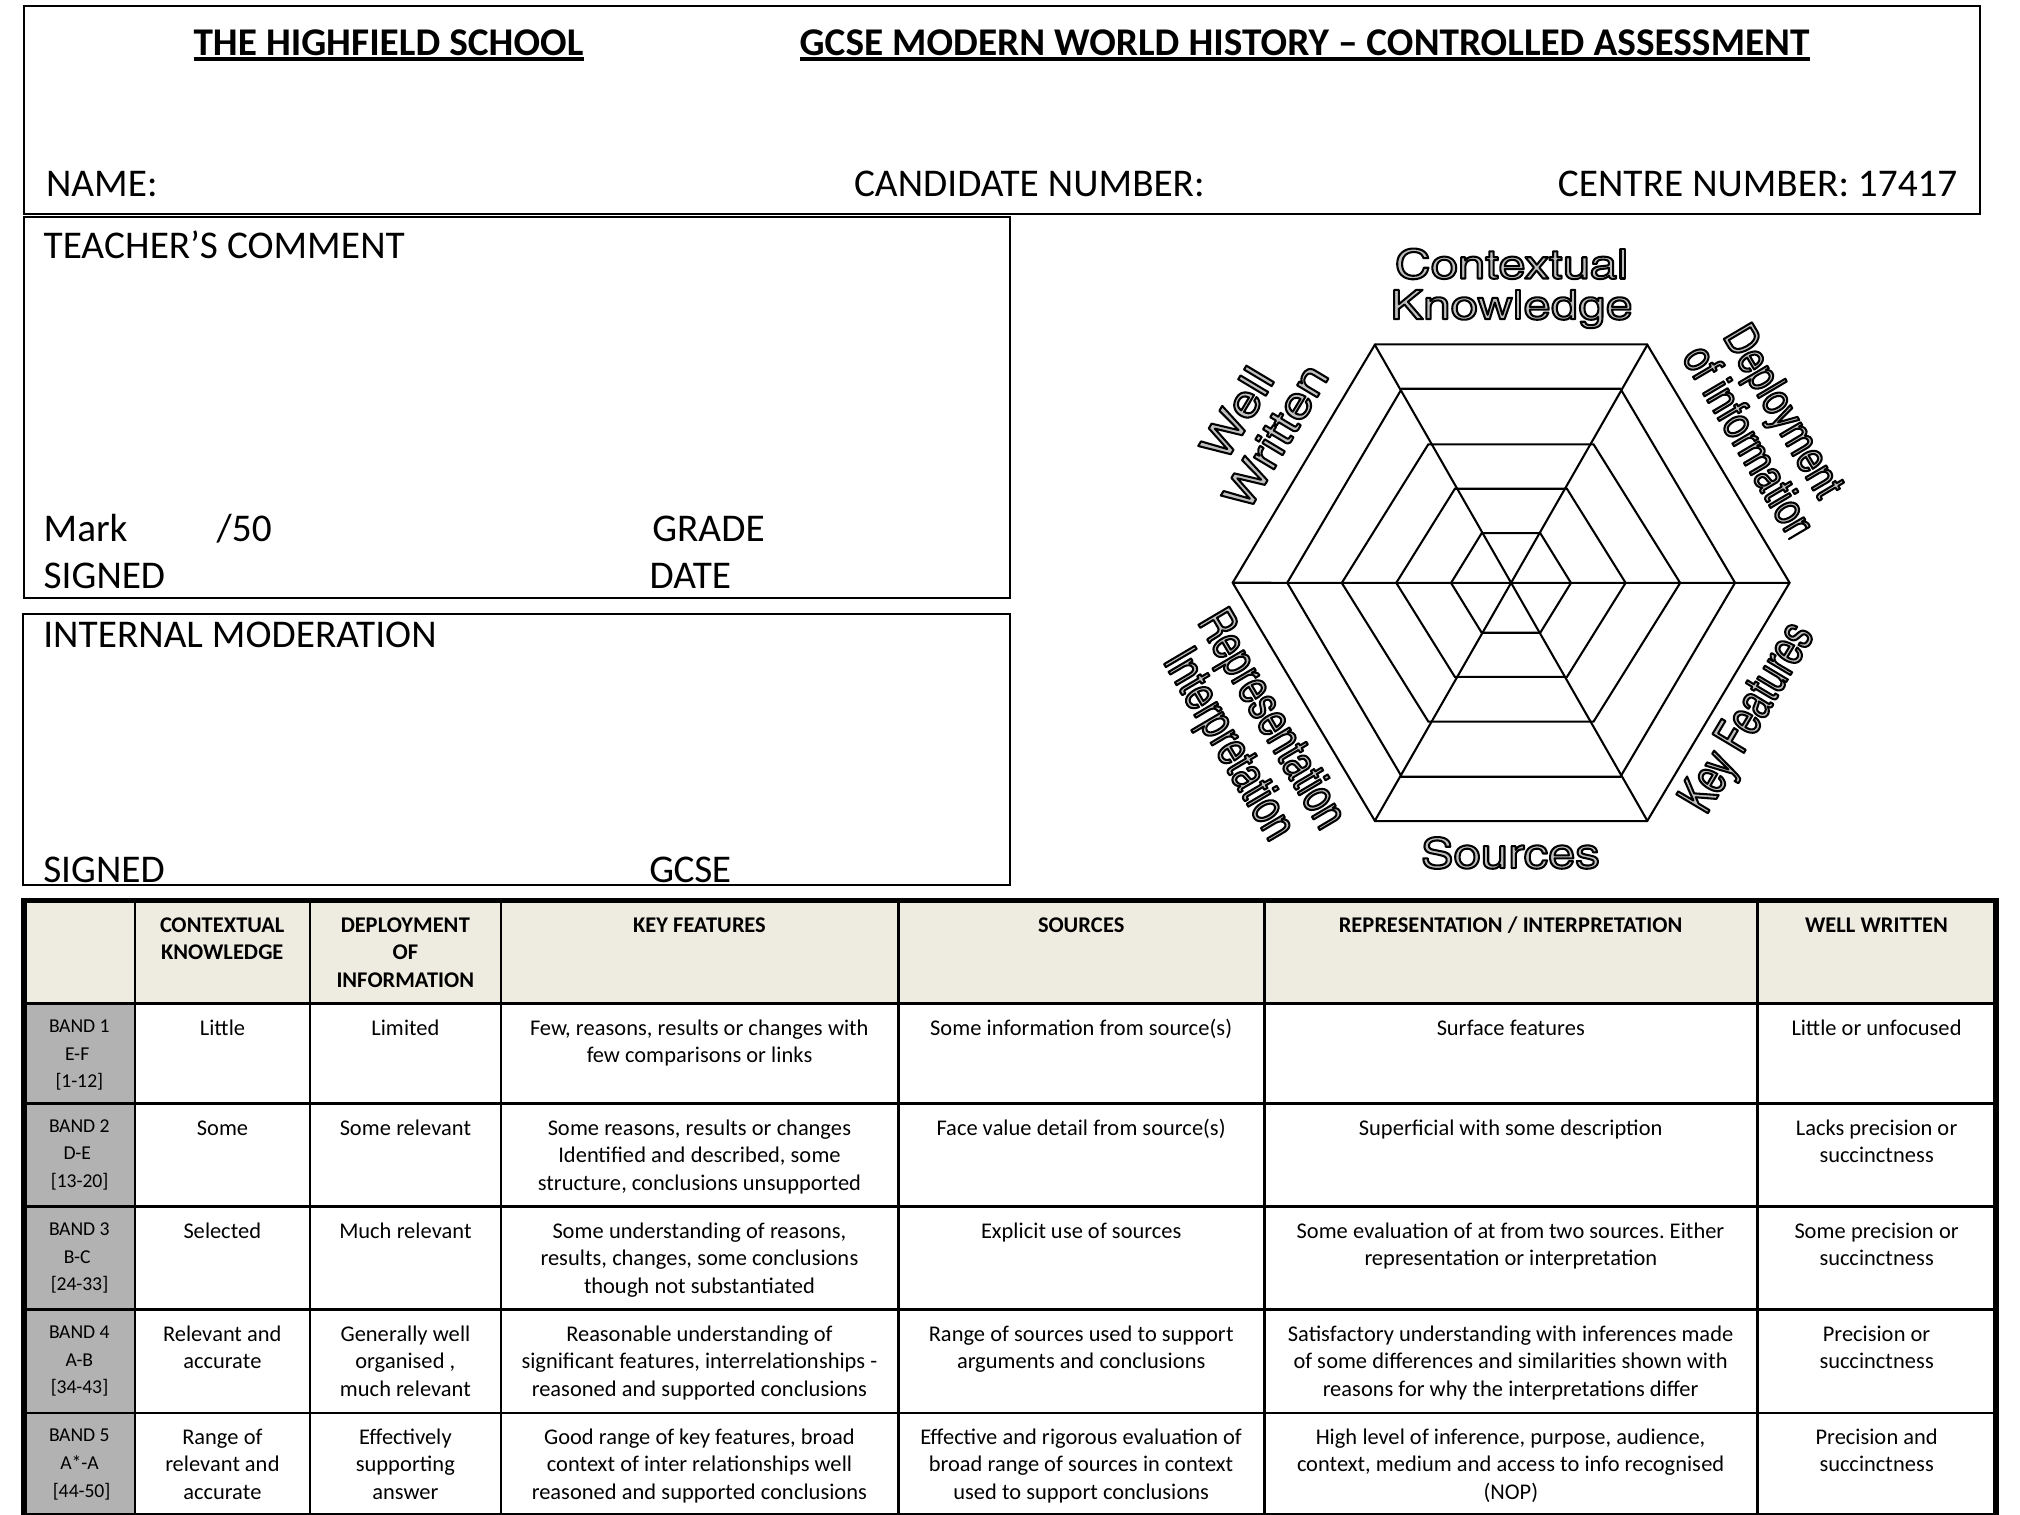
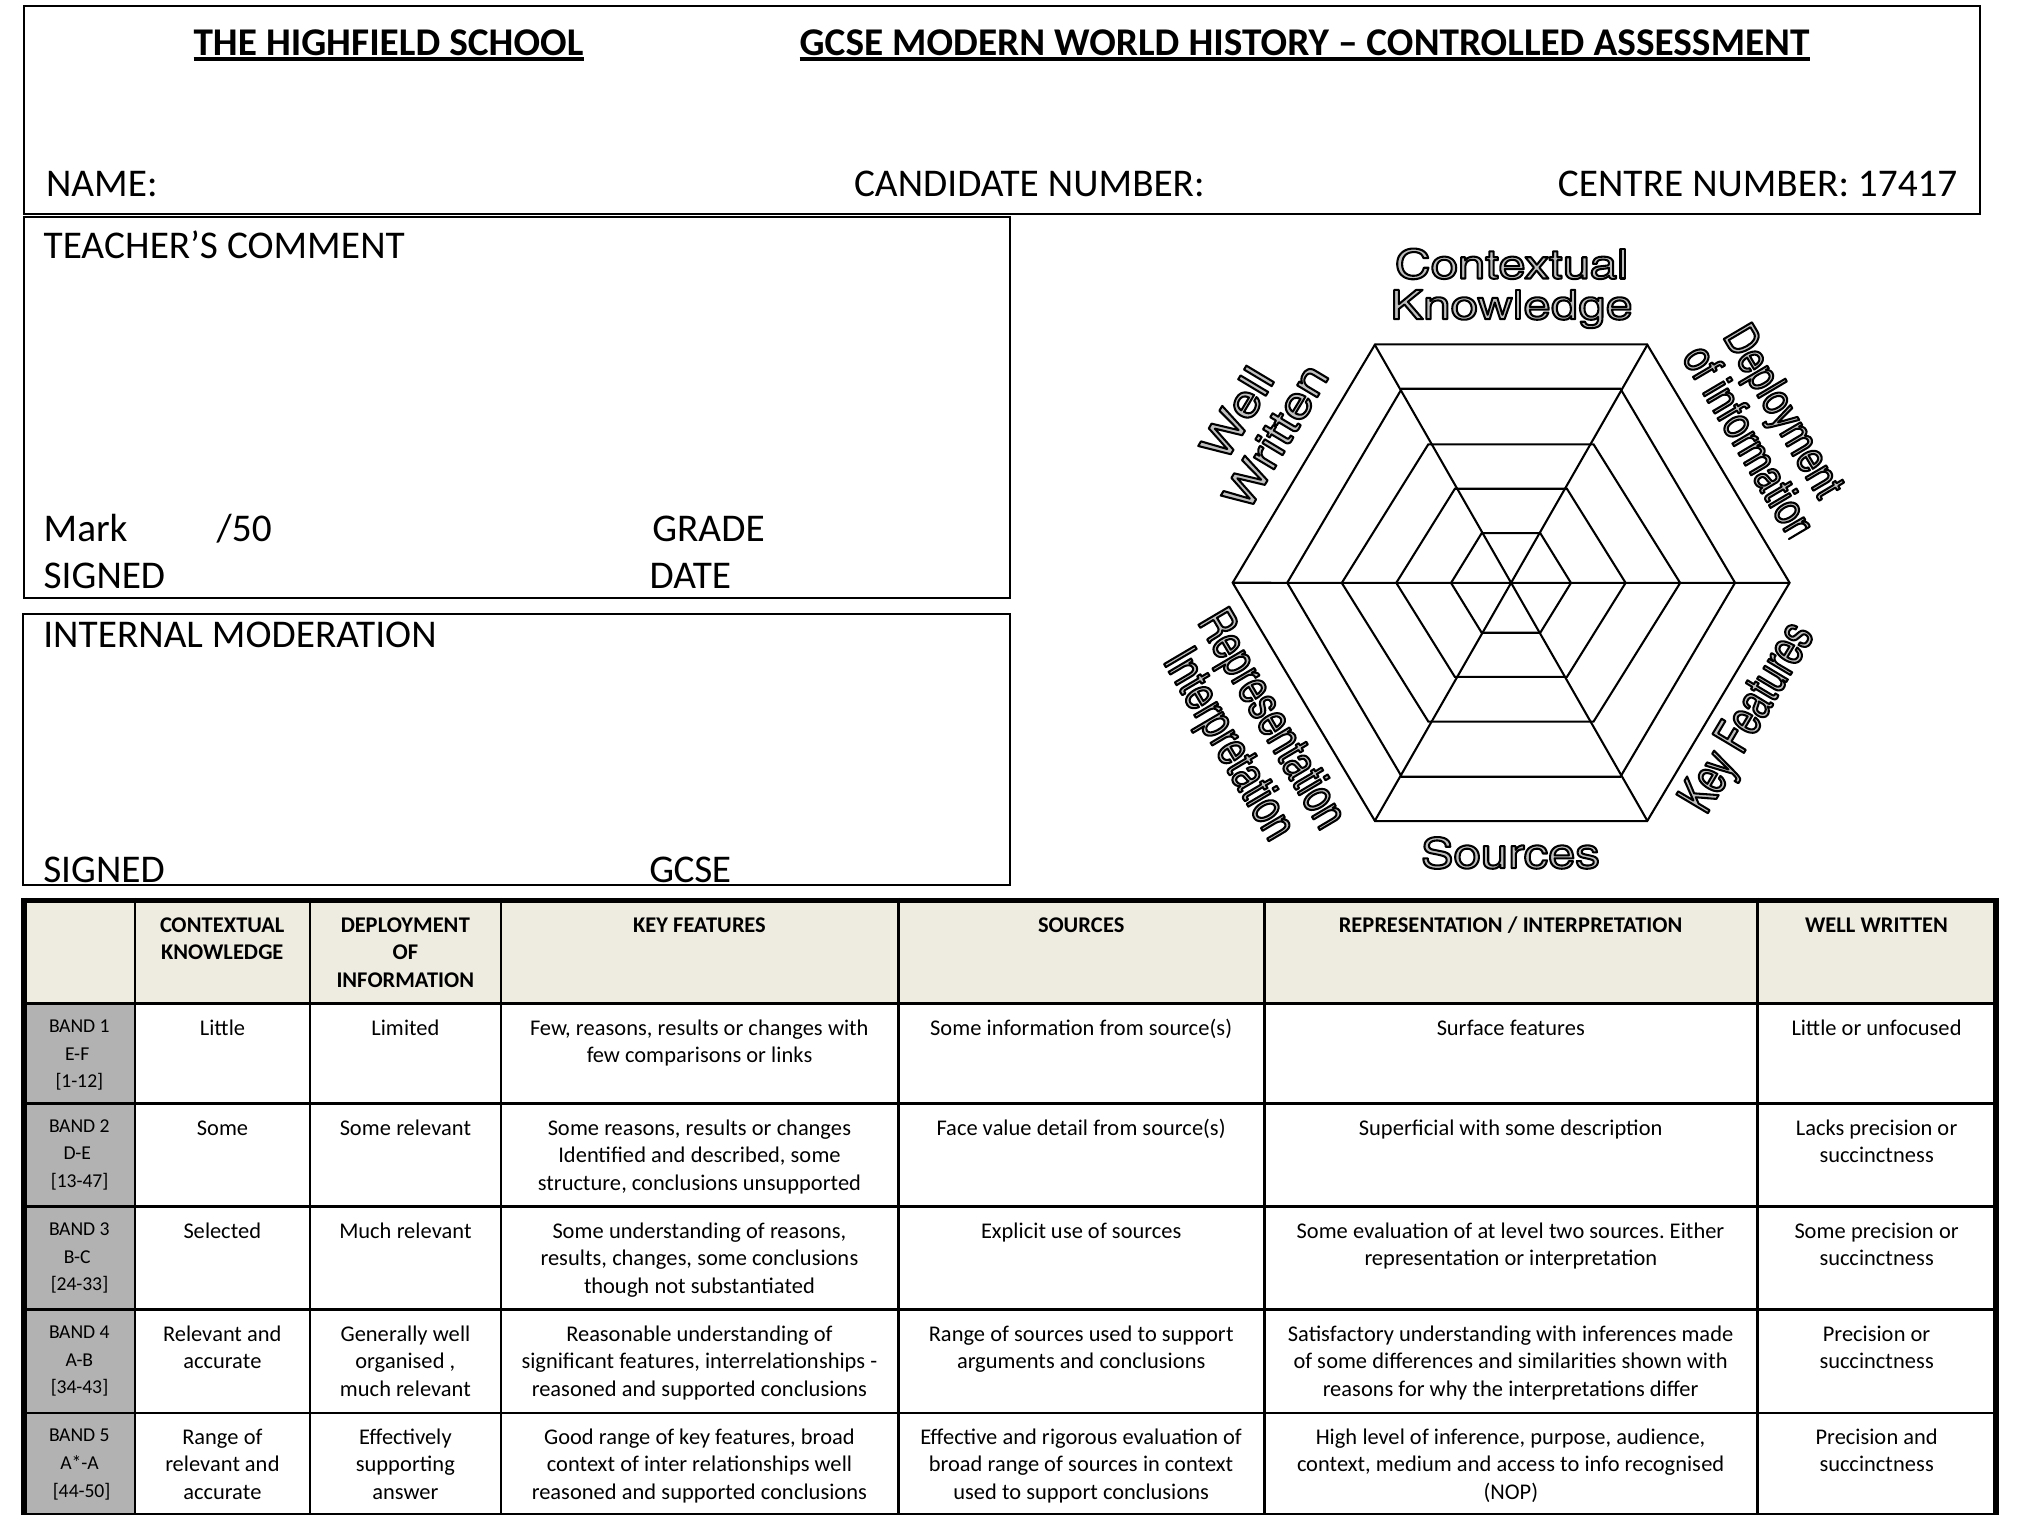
13-20: 13-20 -> 13-47 (80, 1181)
at from: from -> level (1522, 1231)
